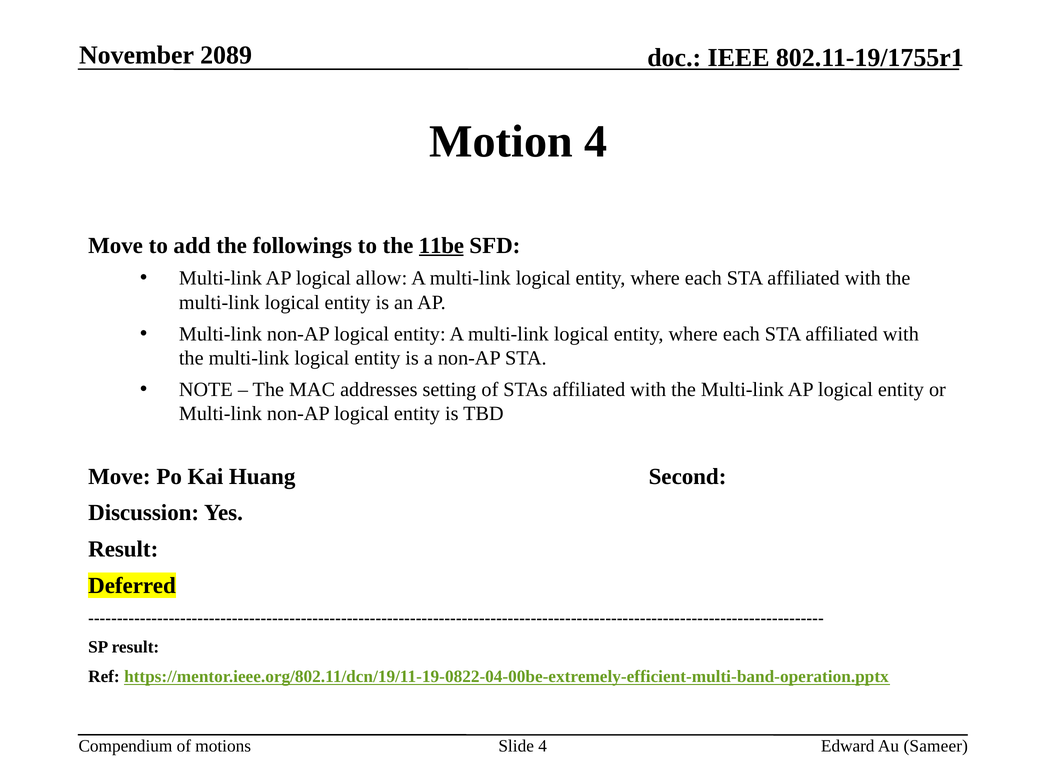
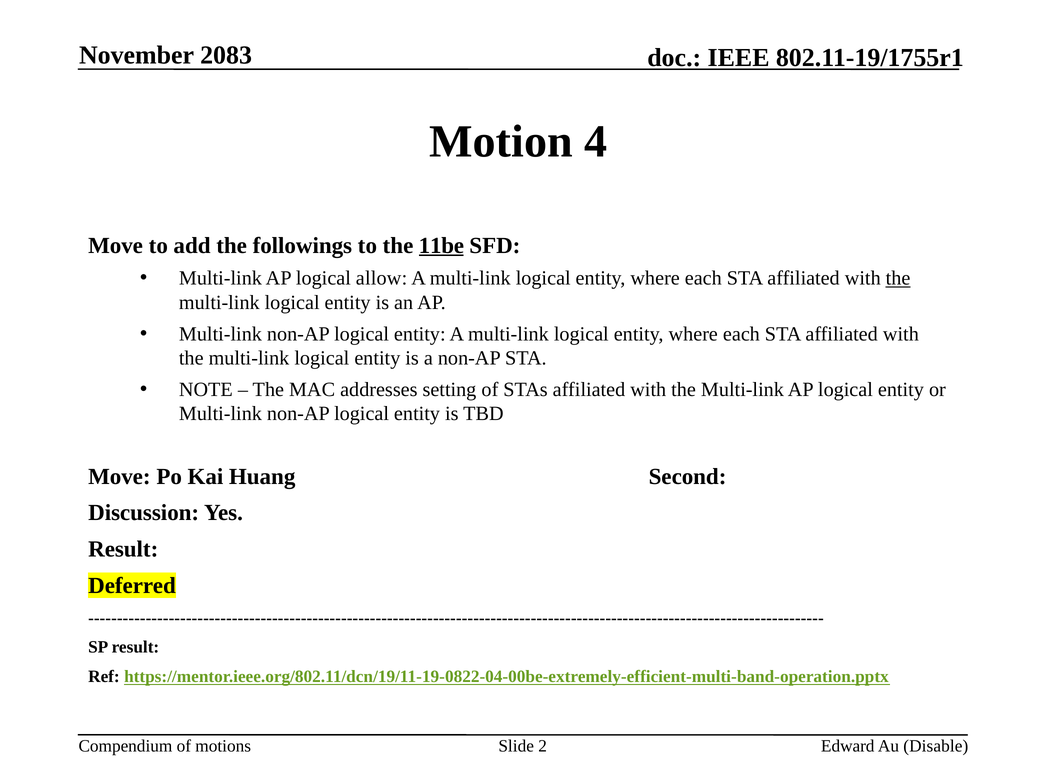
2089: 2089 -> 2083 (226, 55)
the underline: none -> present (898, 278)
Slide 4: 4 -> 2 (543, 746)
Sameer: Sameer -> Disable (936, 746)
